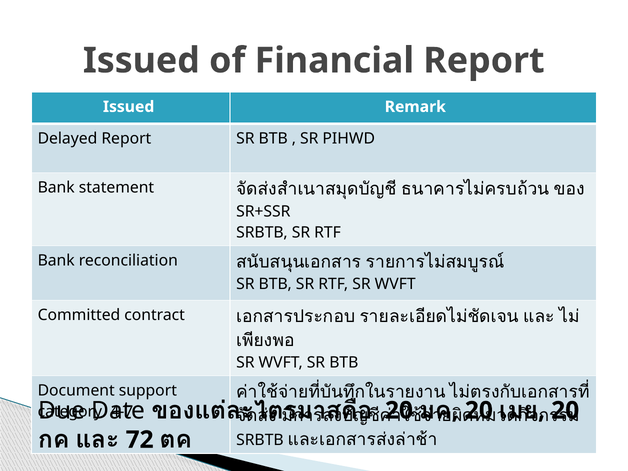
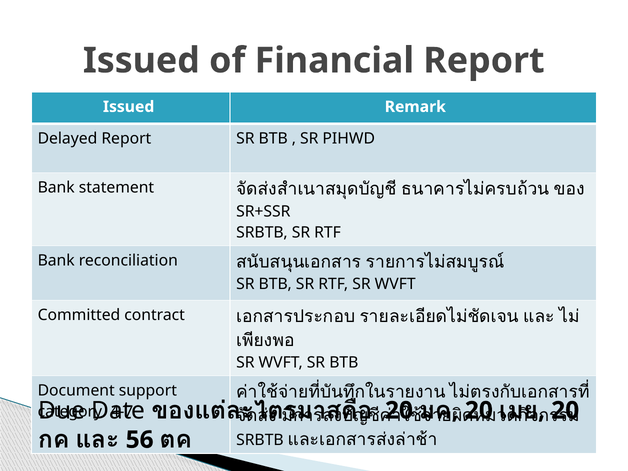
72: 72 -> 56 (140, 440)
